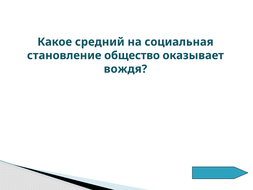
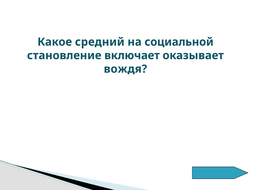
социальная: социальная -> социальной (179, 42)
общество: общество -> включает (132, 55)
